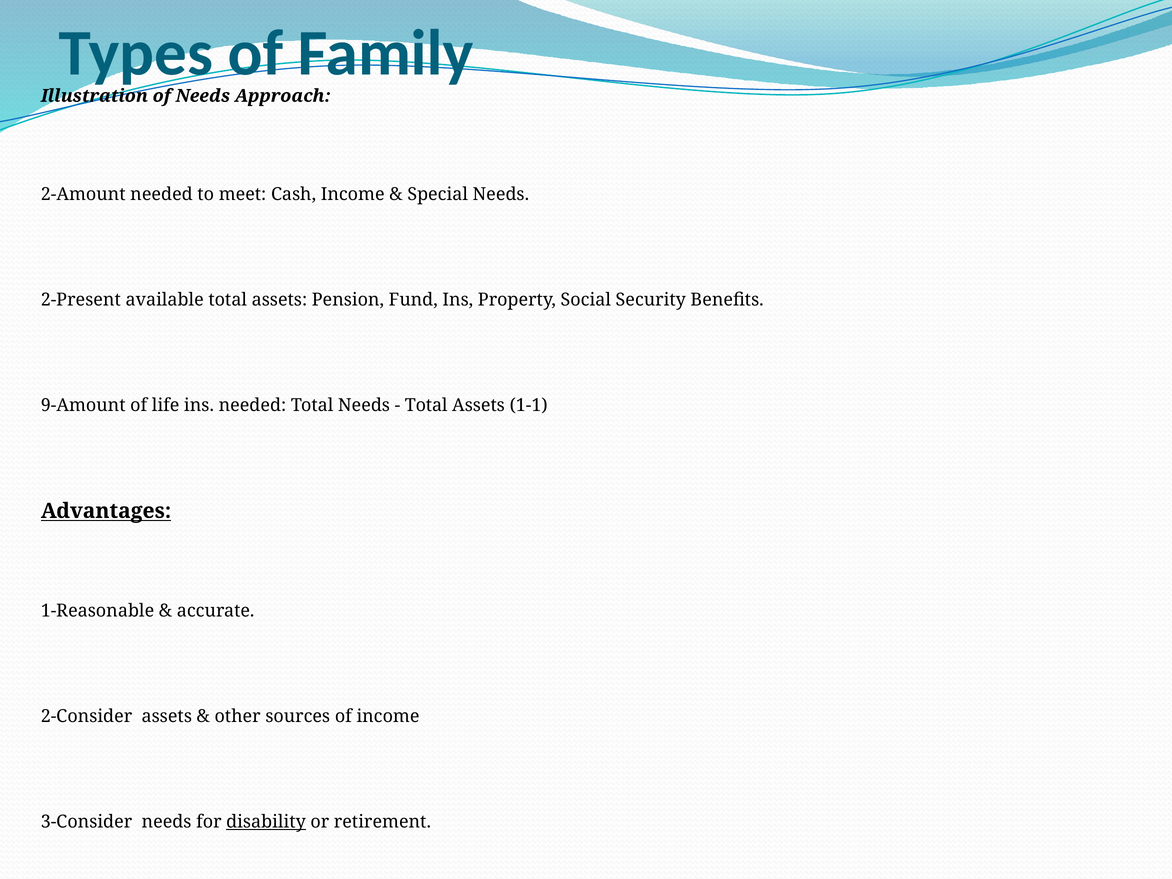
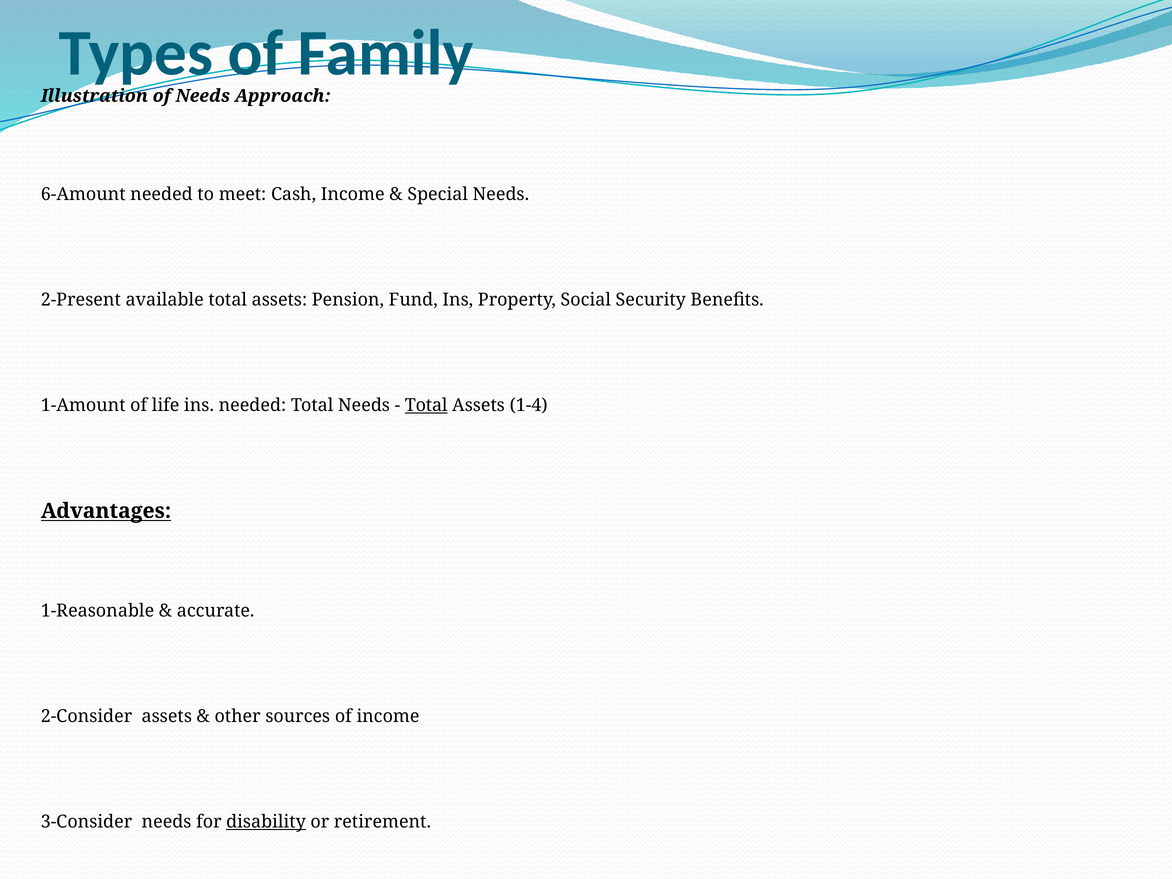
2-Amount: 2-Amount -> 6-Amount (83, 194)
9-Amount: 9-Amount -> 1-Amount (83, 405)
Total underline: none -> present (426, 405)
1-1: 1-1 -> 1-4 (529, 405)
